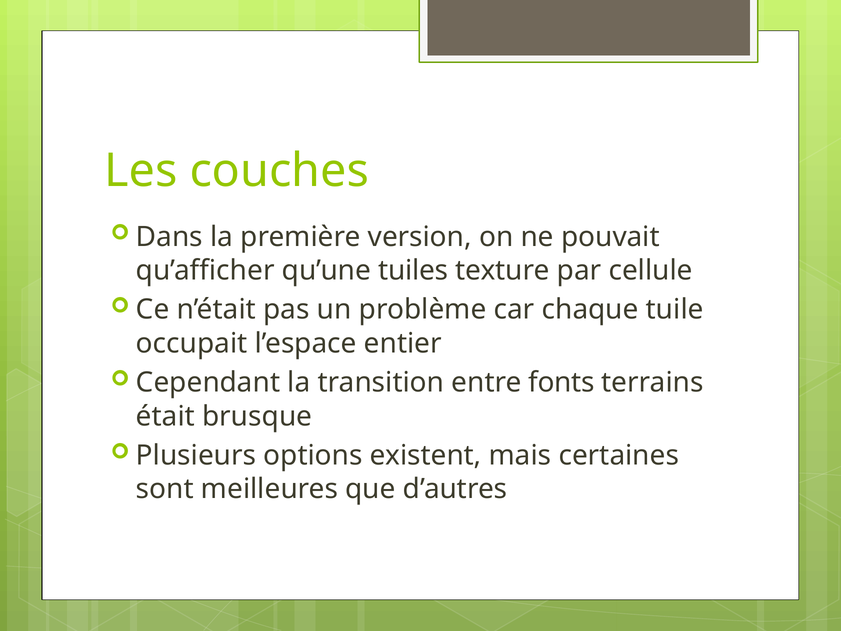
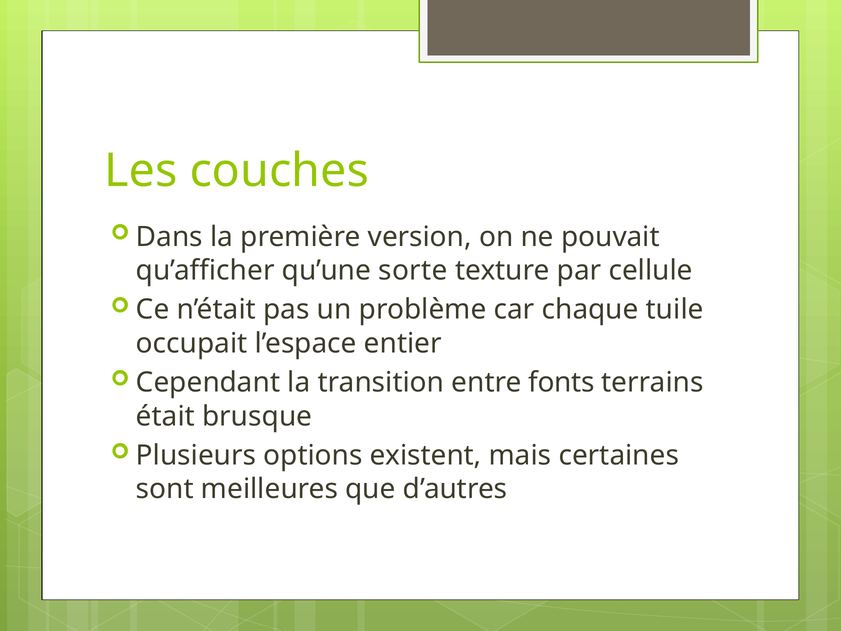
tuiles: tuiles -> sorte (413, 270)
